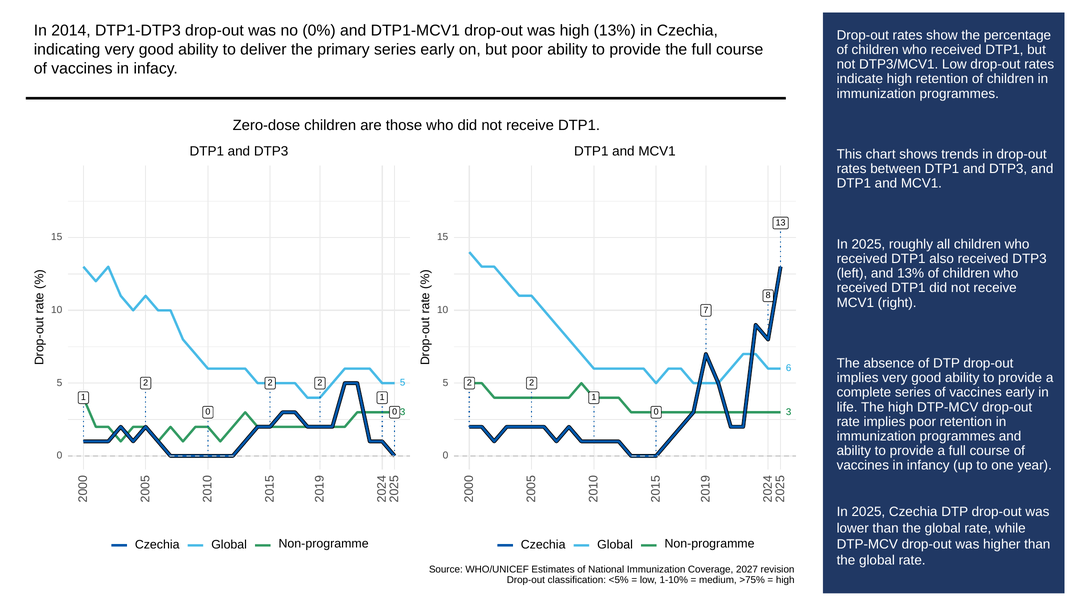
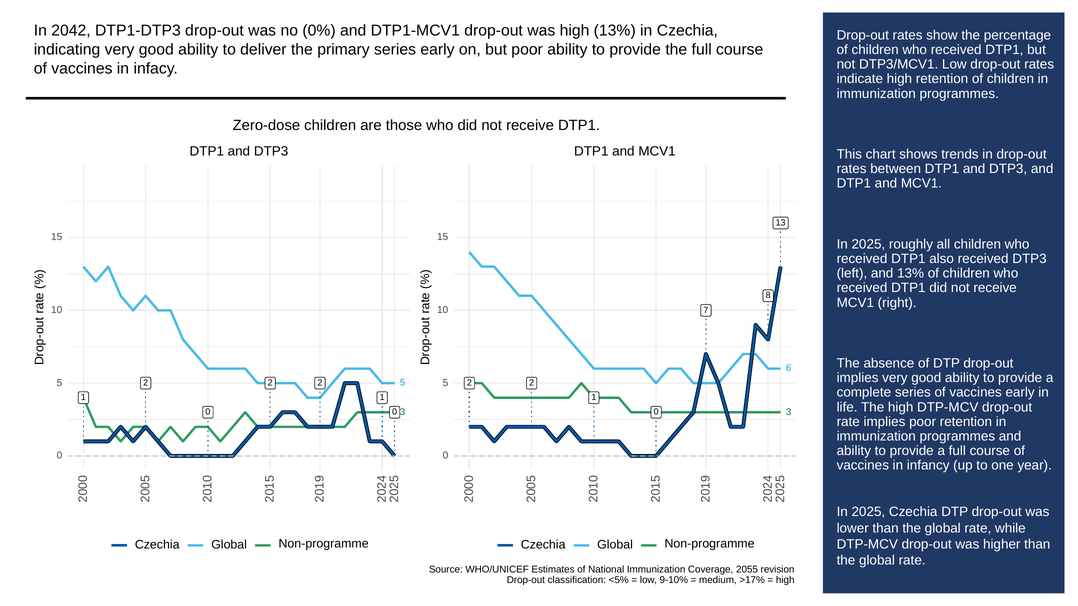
2014: 2014 -> 2042 (71, 31)
2027: 2027 -> 2055 (747, 570)
1-10%: 1-10% -> 9-10% (674, 581)
>75%: >75% -> >17% (752, 581)
